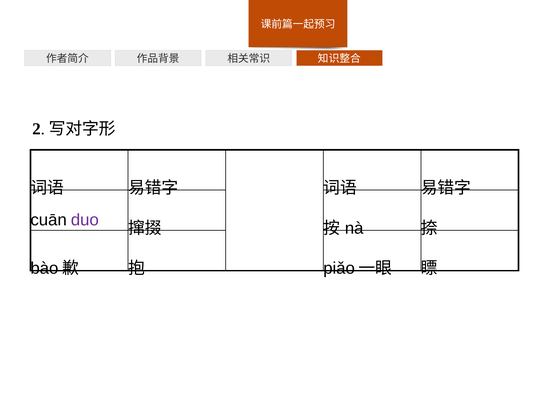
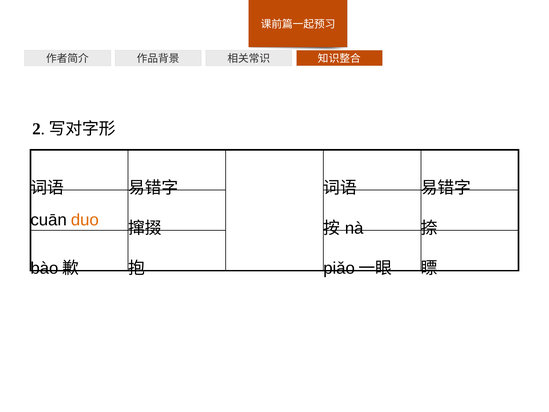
duo colour: purple -> orange (85, 220)
